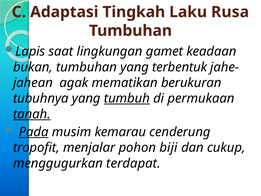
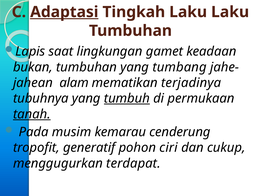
Adaptasi underline: none -> present (64, 12)
Laku Rusa: Rusa -> Laku (230, 12)
terbentuk: terbentuk -> tumbang (180, 67)
agak: agak -> alam (74, 83)
berukuran: berukuran -> terjadinya (191, 83)
Pada underline: present -> none (34, 132)
menjalar: menjalar -> generatif (89, 147)
biji: biji -> ciri (169, 147)
